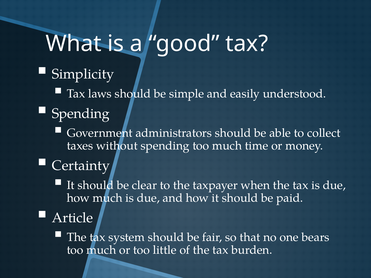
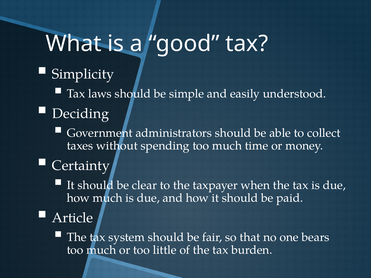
Spending: Spending -> Deciding (81, 114)
